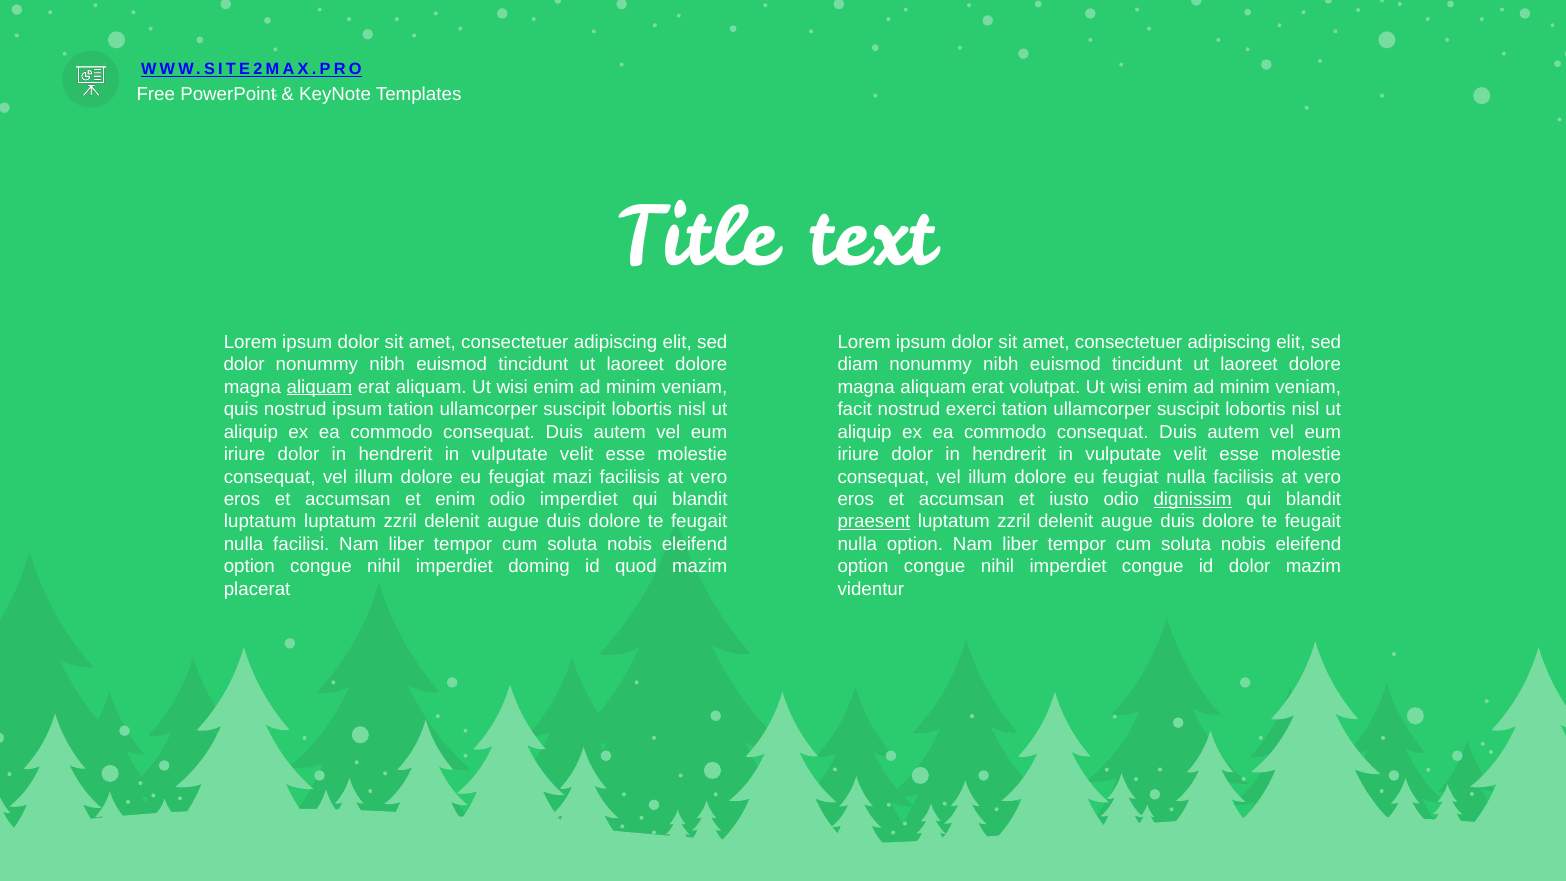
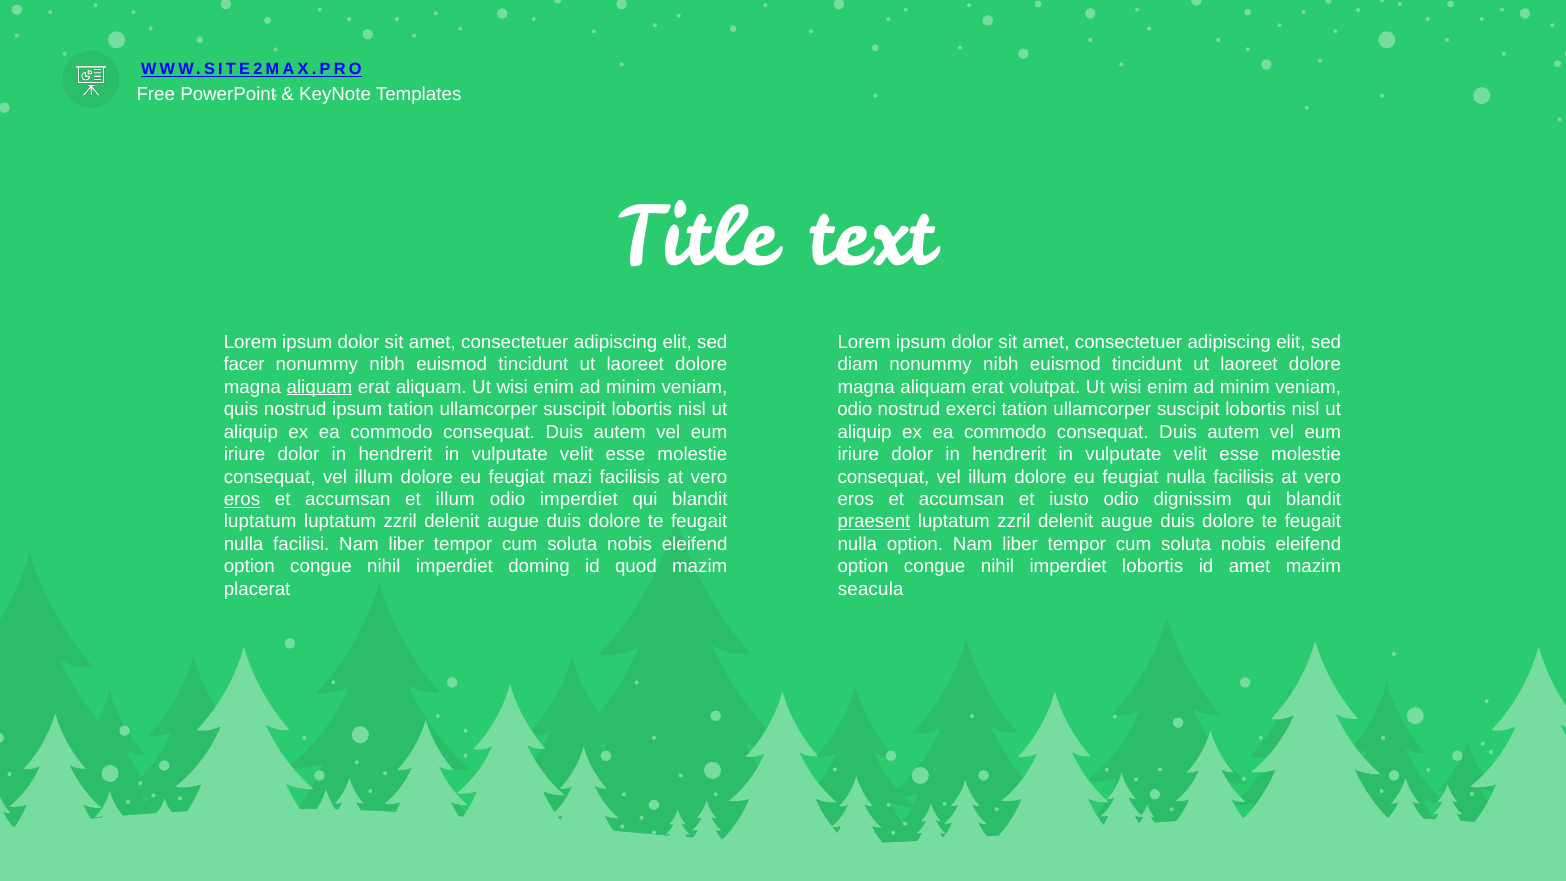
dolor: dolor -> facer (244, 364)
facit: facit -> odio (855, 409)
eros underline: none -> present (242, 499)
et enim: enim -> illum (455, 499)
dignissim underline: present -> none (1193, 499)
imperdiet congue: congue -> lobortis (1153, 567)
id dolor: dolor -> amet (1250, 567)
videntur: videntur -> seacula (871, 589)
